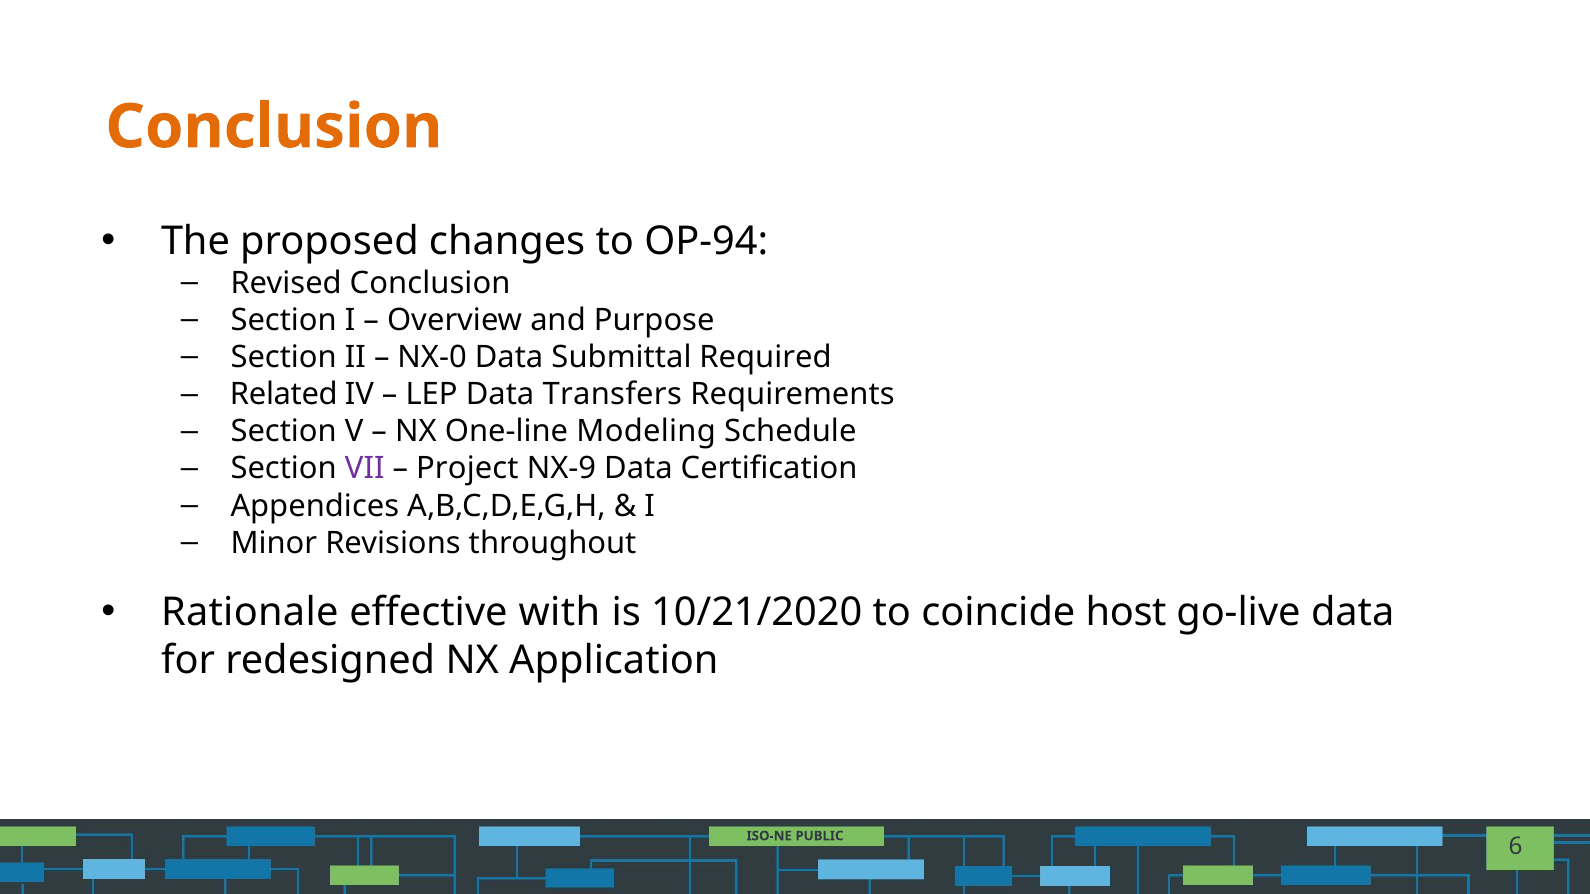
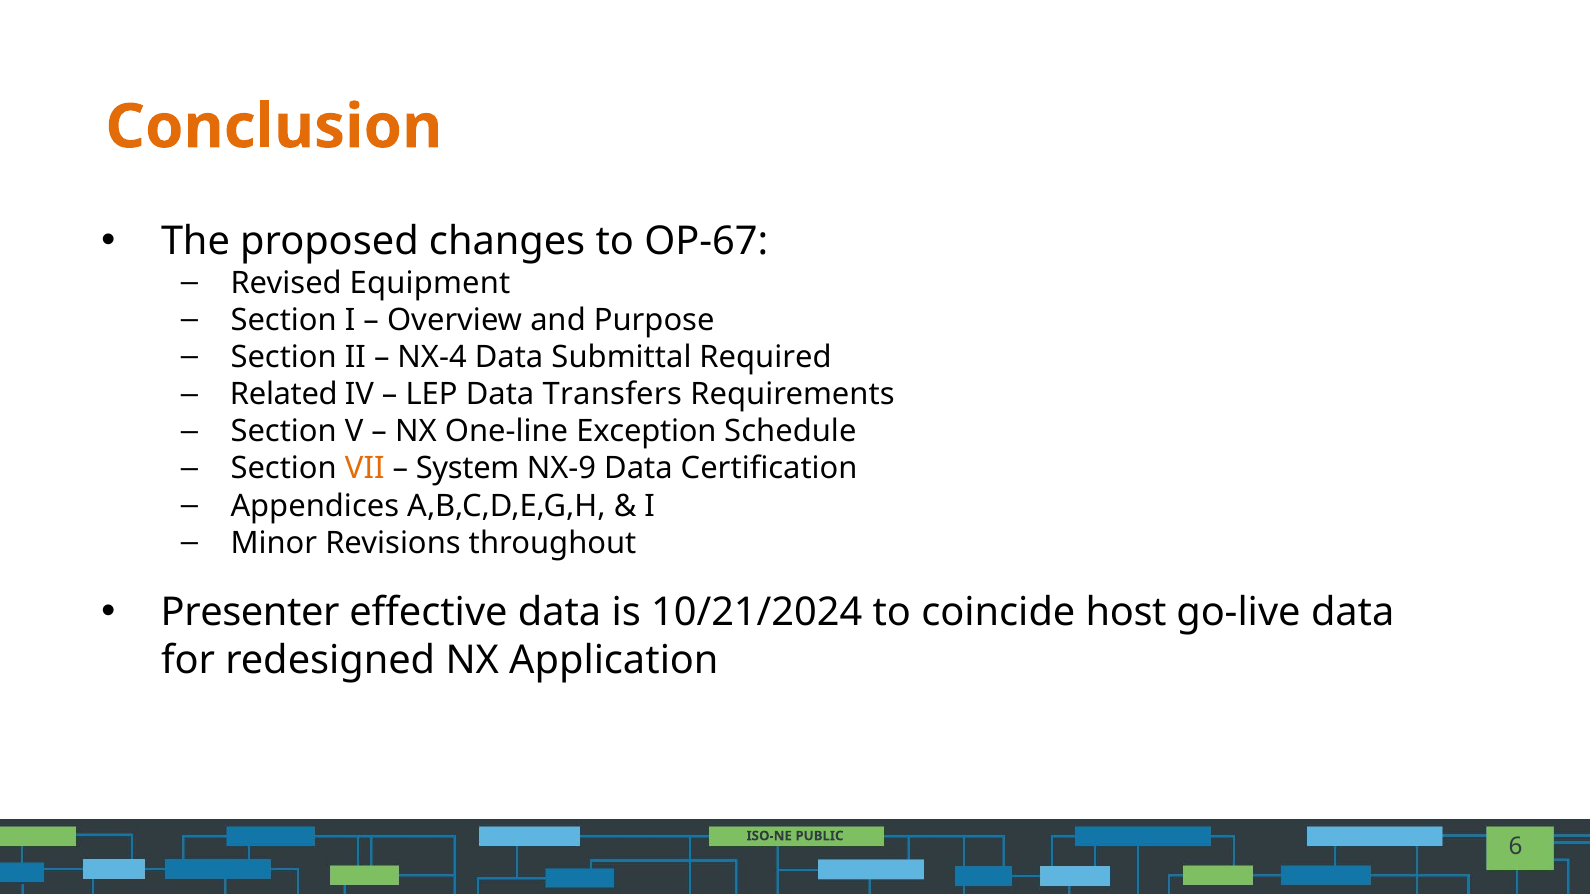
OP-94: OP-94 -> OP-67 (706, 241)
Revised Conclusion: Conclusion -> Equipment (430, 283)
NX-0: NX-0 -> NX-4 (432, 357)
Modeling: Modeling -> Exception (646, 432)
VII colour: purple -> orange (365, 469)
Project: Project -> System (468, 469)
Rationale: Rationale -> Presenter (250, 613)
effective with: with -> data (560, 613)
10/21/2020: 10/21/2020 -> 10/21/2024 (757, 613)
